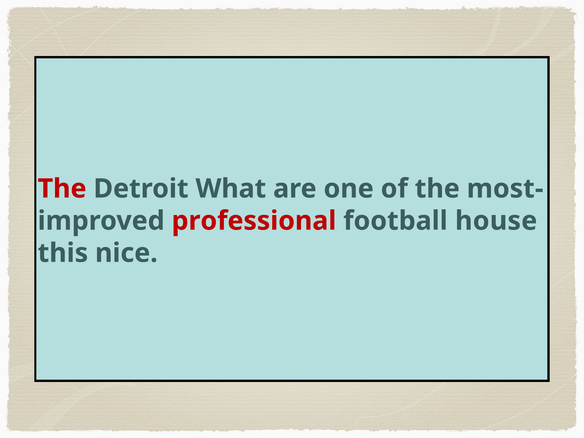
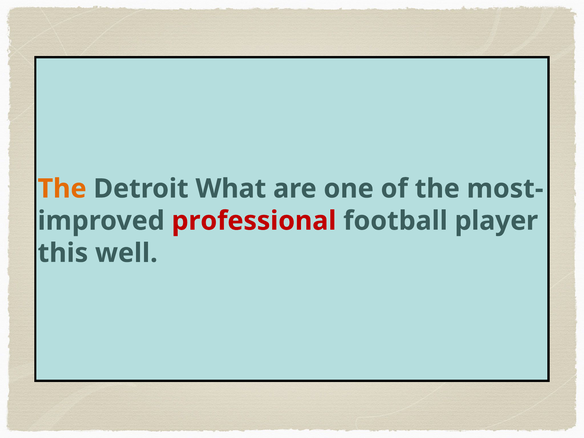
The colour: red -> orange (62, 189)
house: house -> player (496, 221)
nice: nice -> well (126, 253)
